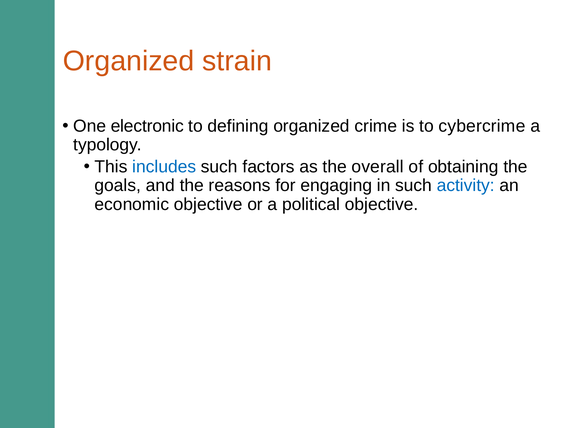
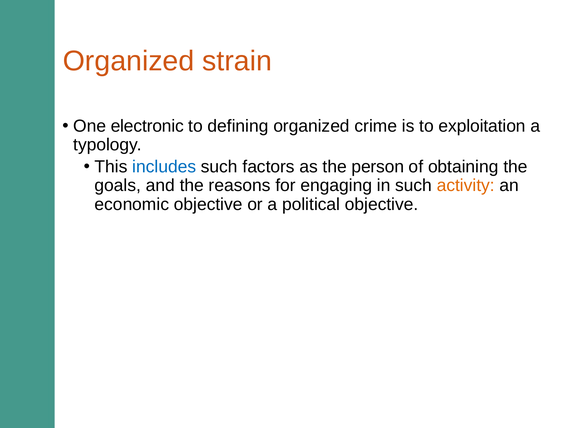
cybercrime: cybercrime -> exploitation (482, 126)
overall: overall -> person (378, 167)
activity colour: blue -> orange (466, 186)
